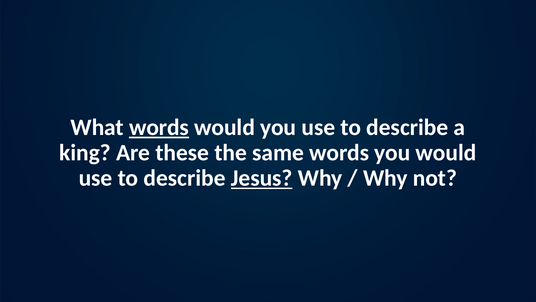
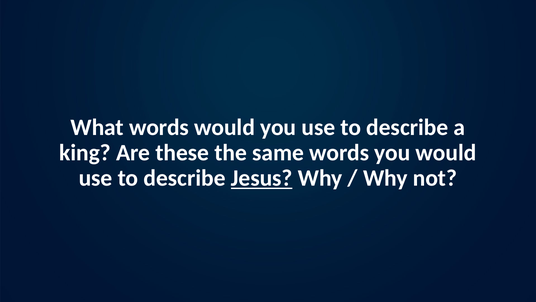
words underline: present -> none (159, 127)
